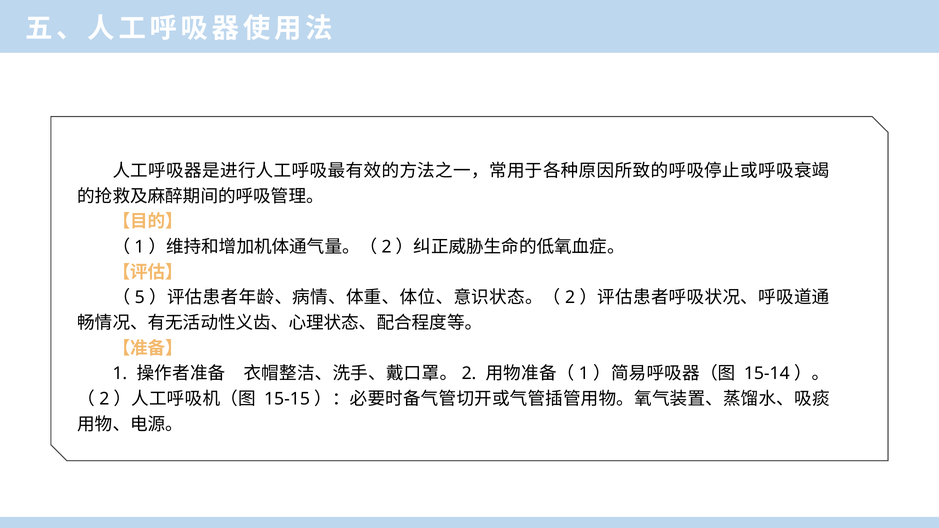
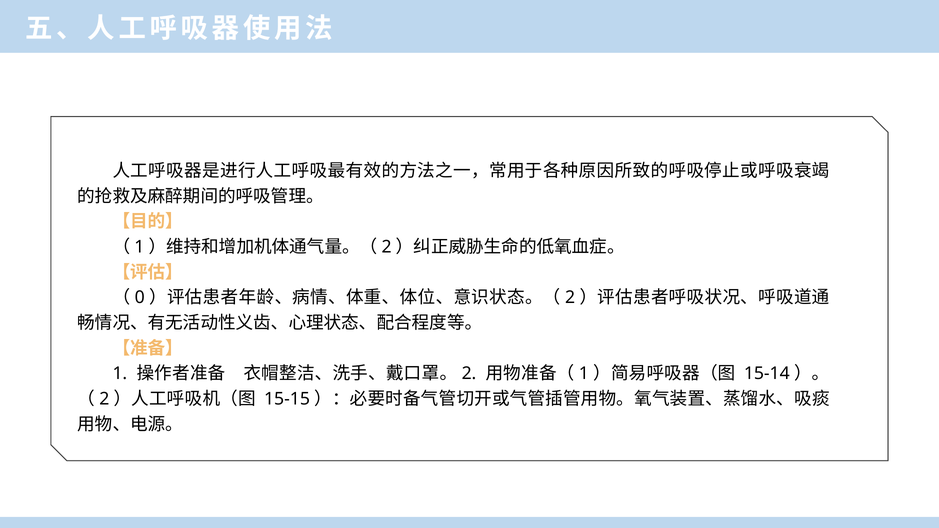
5: 5 -> 0 (140, 298)
